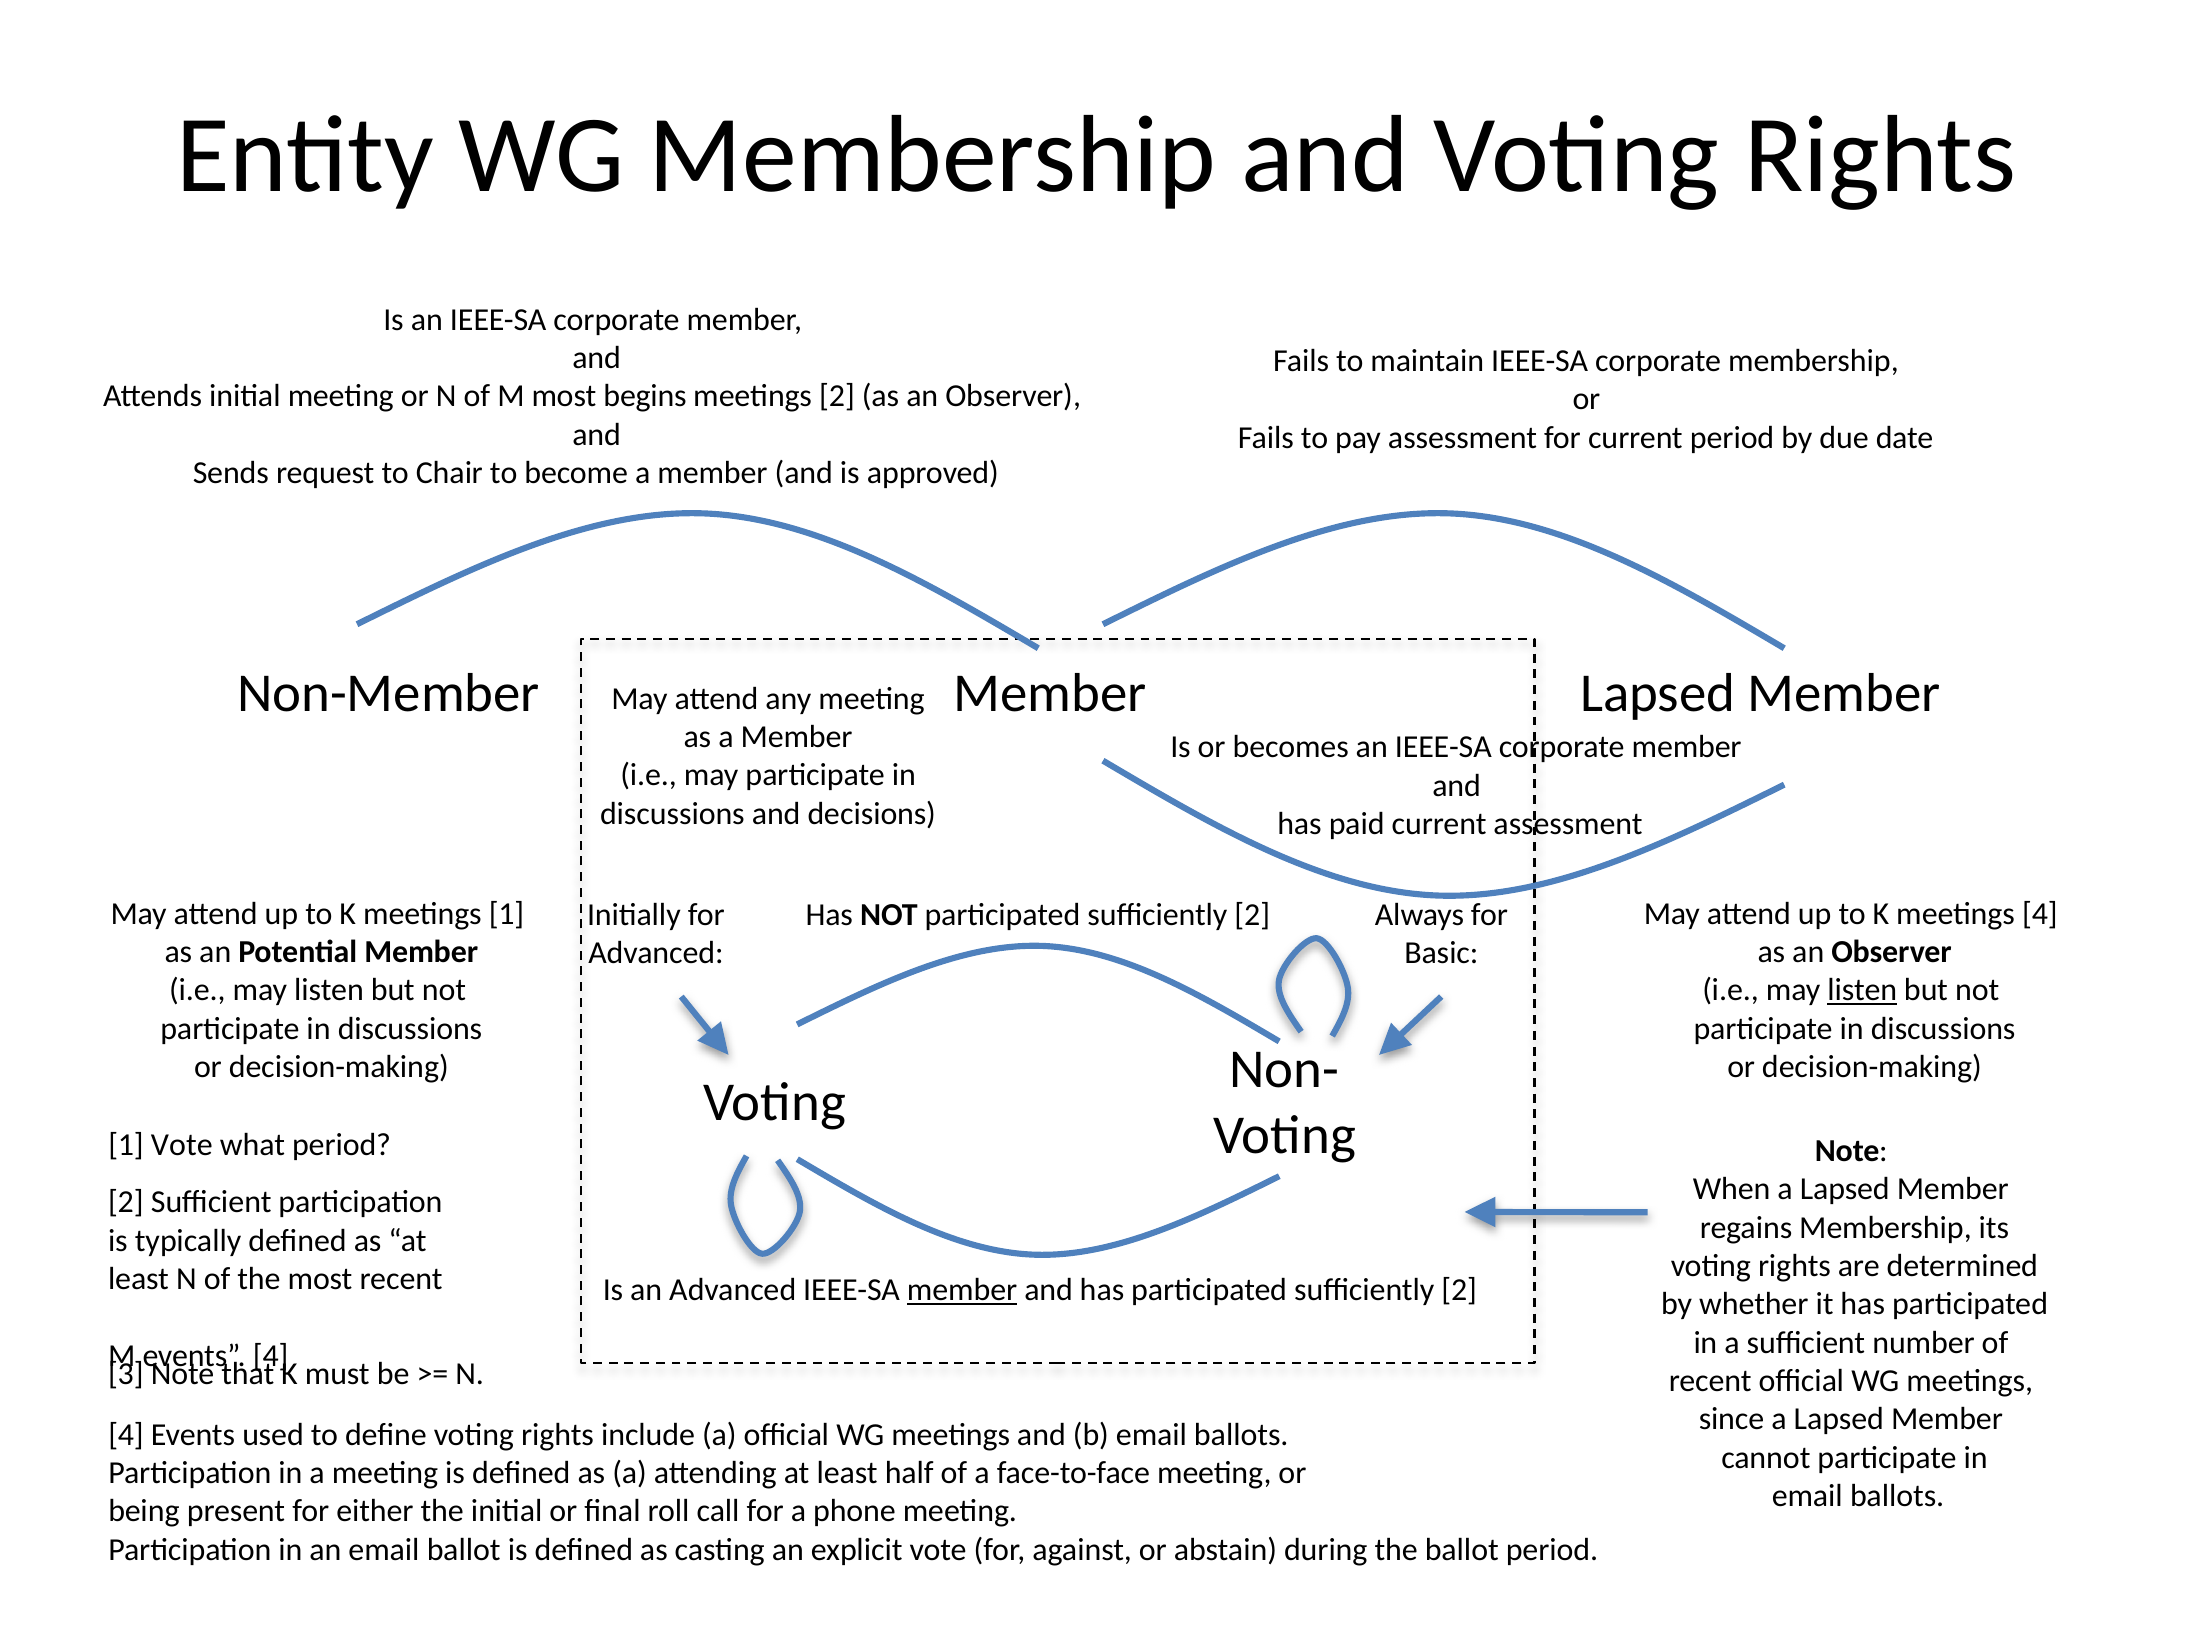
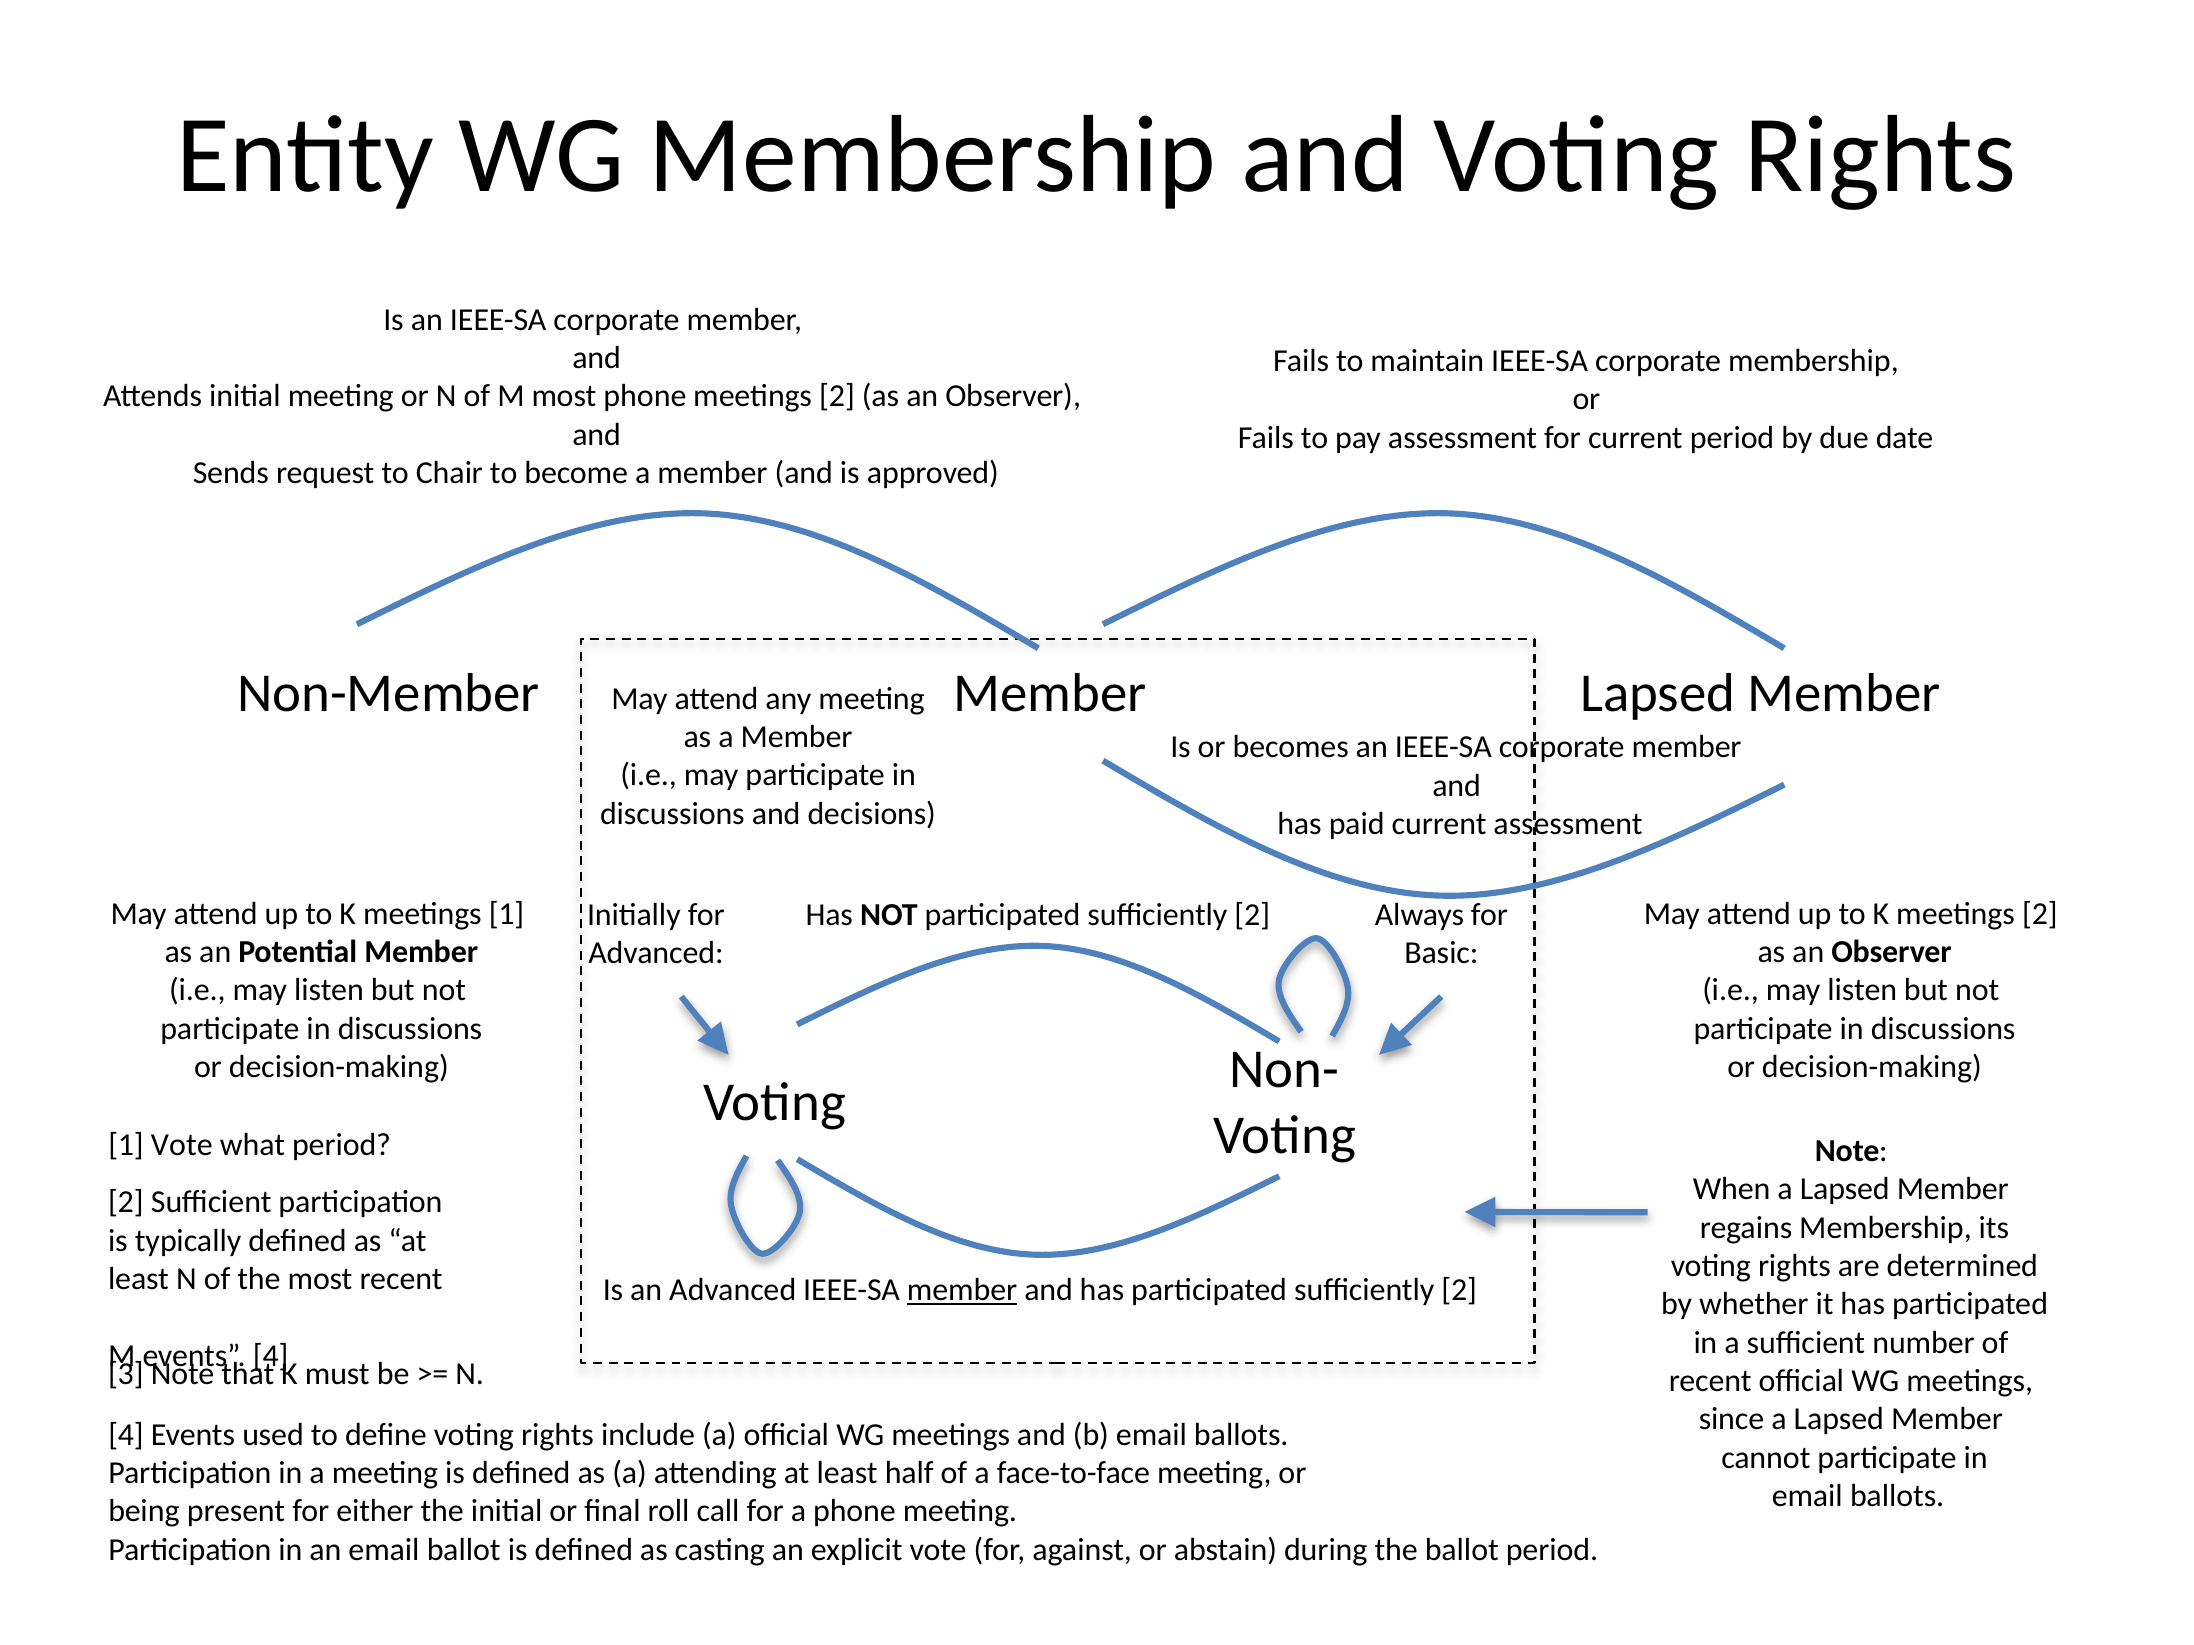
most begins: begins -> phone (645, 396)
K meetings 4: 4 -> 2 (2040, 914)
listen underline: present -> none (1862, 991)
